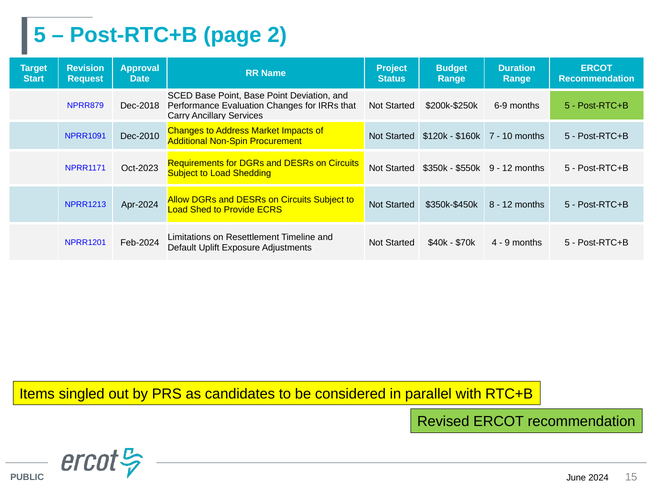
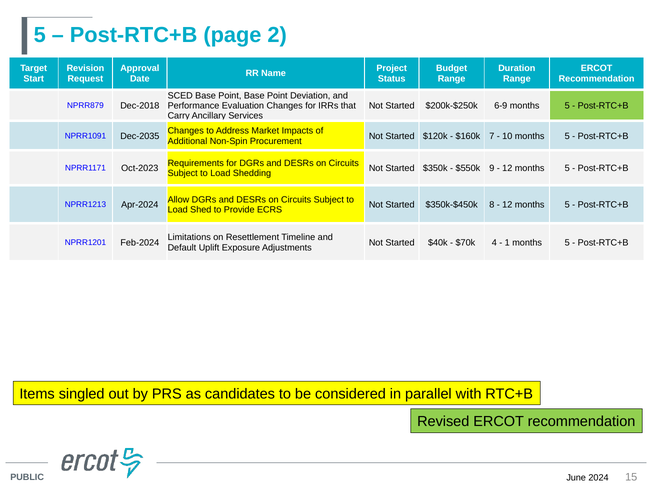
Dec-2010: Dec-2010 -> Dec-2035 (140, 136)
9: 9 -> 1 (507, 242)
